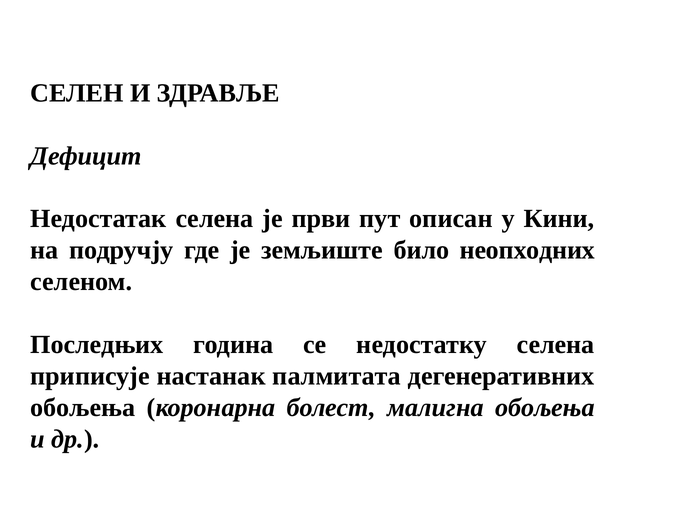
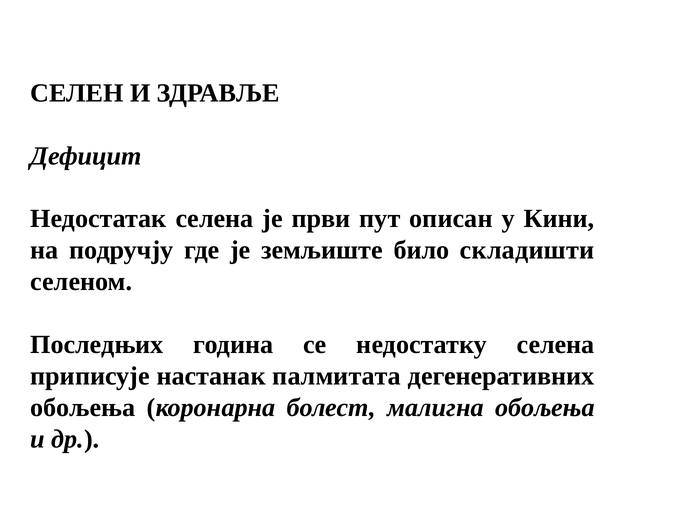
неопходних: неопходних -> складишти (527, 250)
